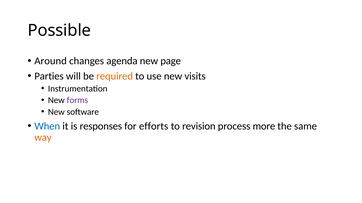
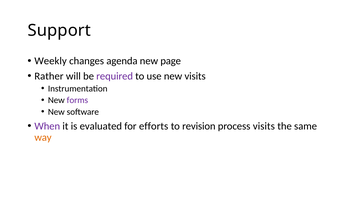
Possible: Possible -> Support (59, 30)
Around: Around -> Weekly (51, 61)
Parties: Parties -> Rather (49, 76)
required colour: orange -> purple (115, 76)
When colour: blue -> purple (47, 127)
responses: responses -> evaluated (101, 127)
process more: more -> visits (264, 127)
